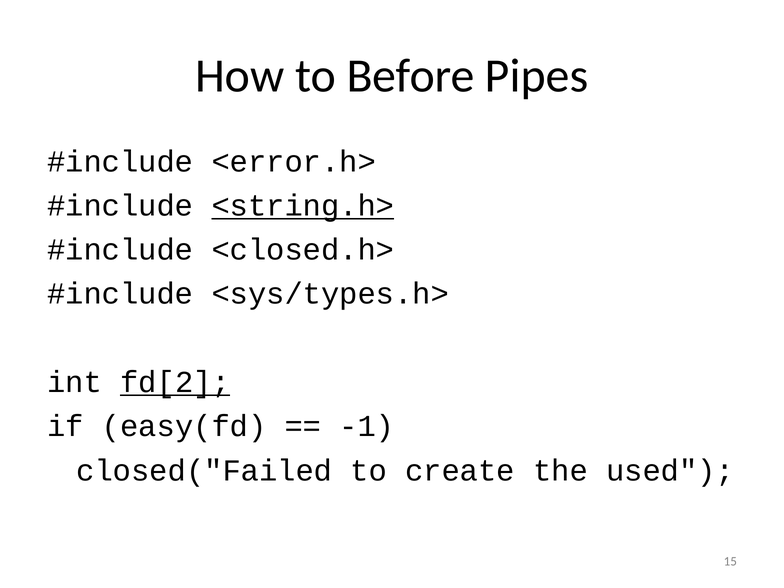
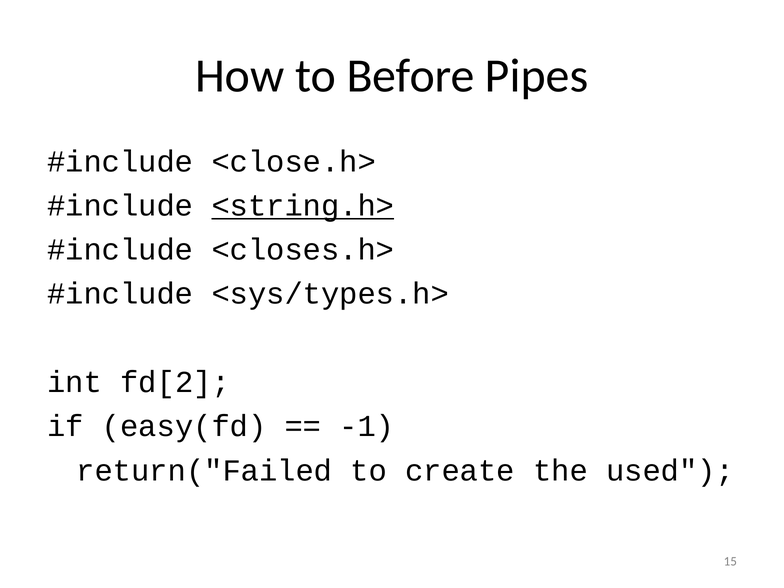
<error.h>: <error.h> -> <close.h> (294, 161)
<closed.h>: <closed.h> -> <closes.h> (303, 250)
fd[2 underline: present -> none (175, 382)
closed("Failed: closed("Failed -> return("Failed (204, 470)
